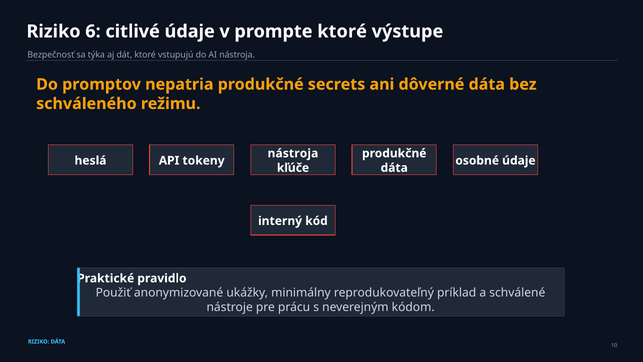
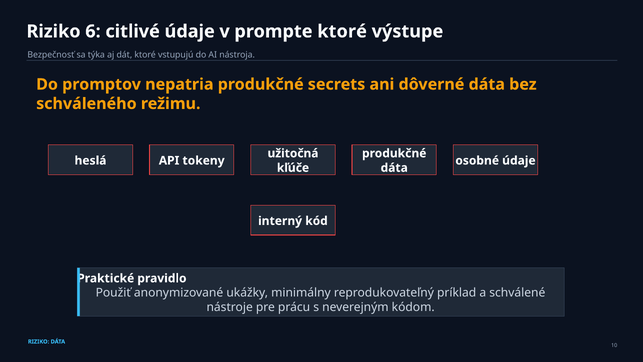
nástroja: nástroja -> užitočná (293, 153)
